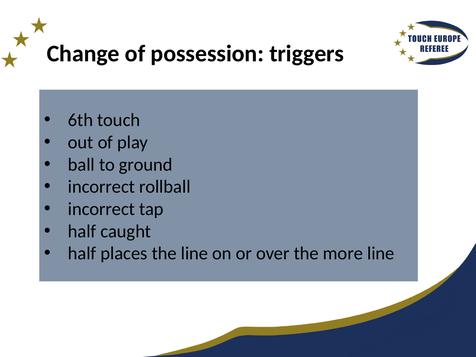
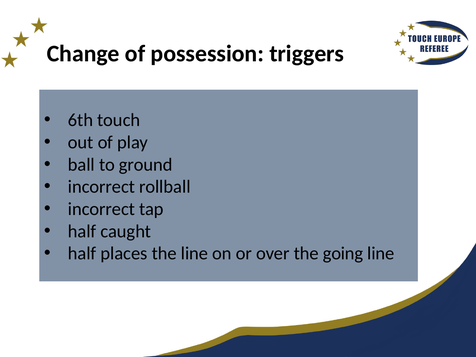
more: more -> going (343, 254)
